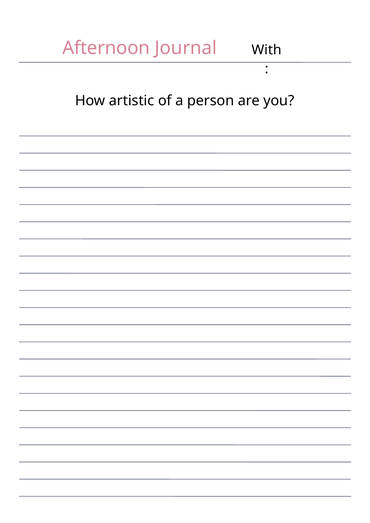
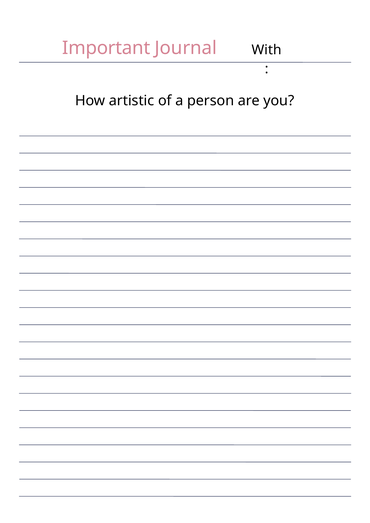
Afternoon: Afternoon -> Important (106, 48)
